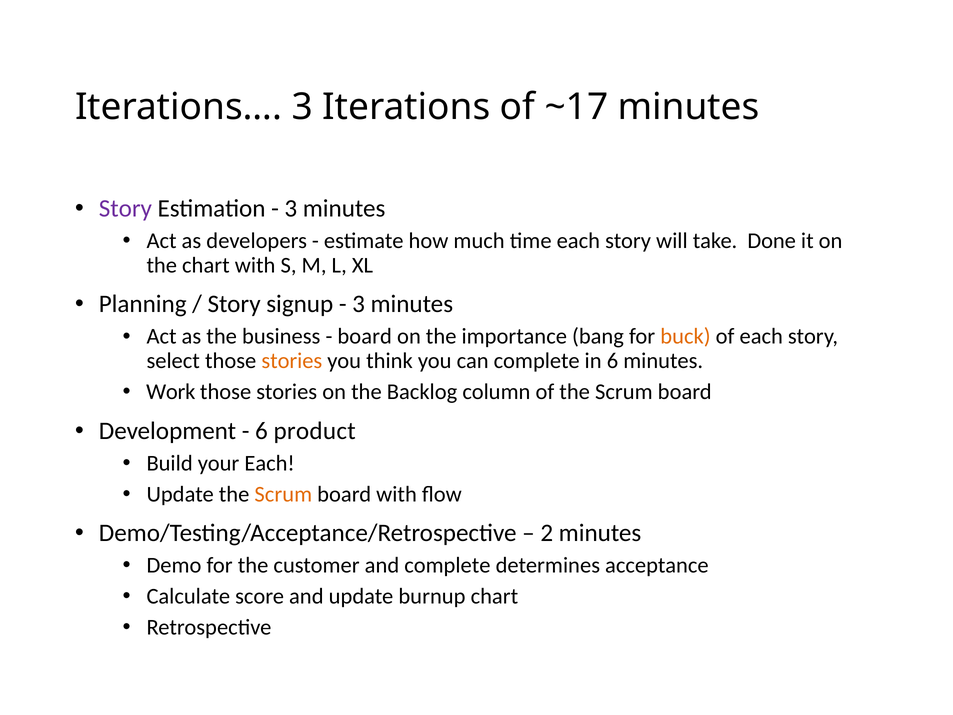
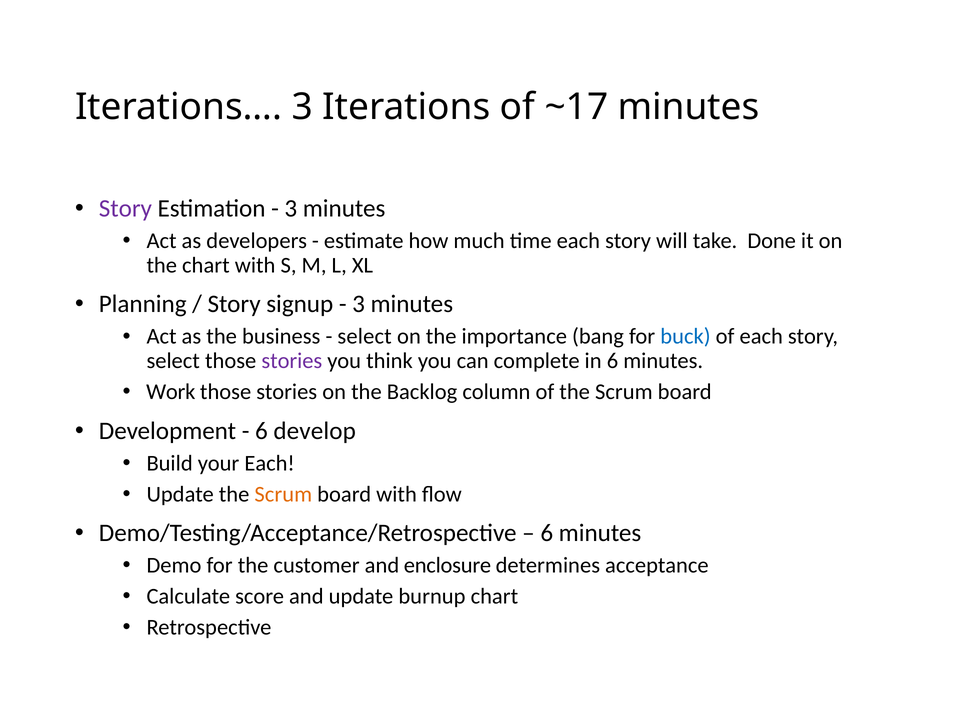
board: board -> select (365, 336)
buck colour: orange -> blue (685, 336)
stories colour: orange -> purple (292, 361)
product: product -> develop (315, 431)
2: 2 -> 6 (547, 533)
and complete: complete -> enclosure (447, 565)
